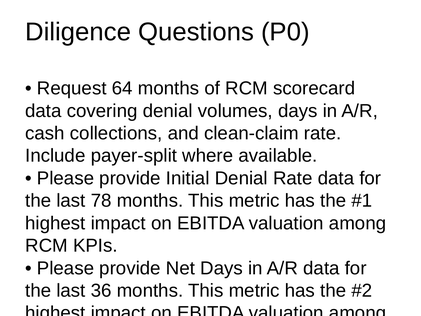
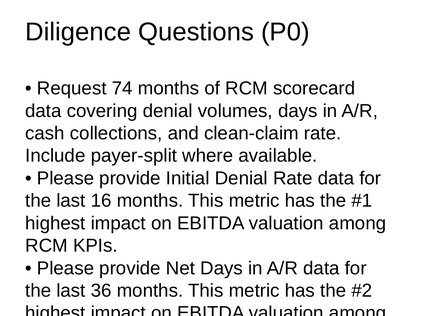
64: 64 -> 74 (122, 88)
78: 78 -> 16 (101, 201)
